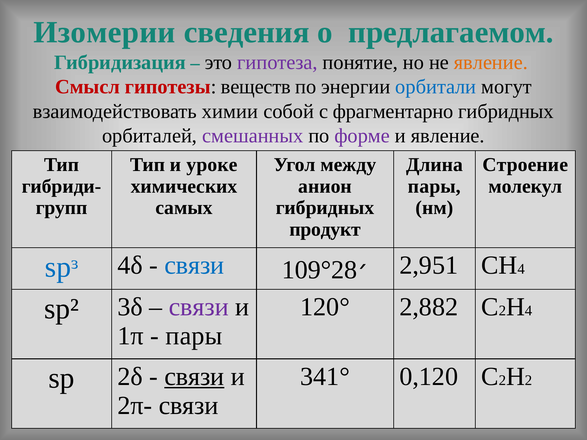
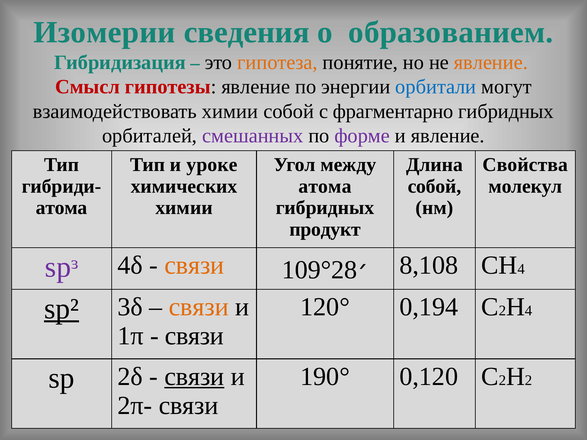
предлагаемом: предлагаемом -> образованием (451, 32)
гипотеза colour: purple -> orange (277, 62)
гипотезы веществ: веществ -> явление (256, 87)
Строение: Строение -> Свойства (525, 165)
анион: анион -> атома (325, 186)
пары: пары -> собой (435, 186)
групп: групп -> атома (62, 208)
самых: самых -> химии (184, 208)
spᶟ colour: blue -> purple (62, 267)
связи colour: blue -> orange (194, 265)
2,951: 2,951 -> 8,108 (429, 265)
2,882: 2,882 -> 0,194 (429, 307)
sp² underline: none -> present (62, 309)
связи colour: purple -> orange (199, 307)
пары: пары -> связи (194, 336)
341°: 341° -> 190° (325, 377)
